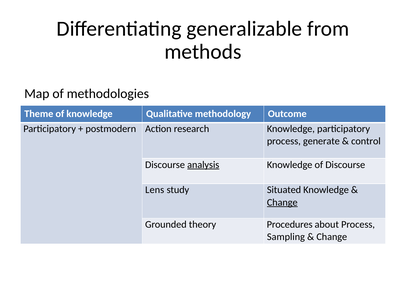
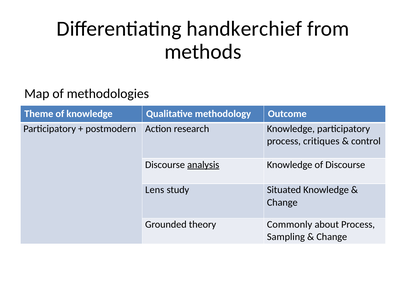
generalizable: generalizable -> handkerchief (244, 29)
generate: generate -> critiques (321, 142)
Change underline: present -> none (282, 203)
Procedures: Procedures -> Commonly (290, 225)
